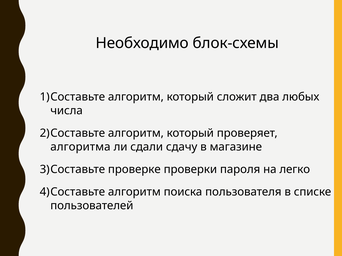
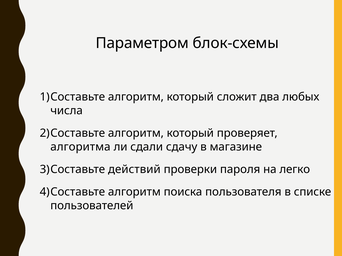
Необходимо: Необходимо -> Параметром (142, 43)
проверке: проверке -> действий (134, 170)
